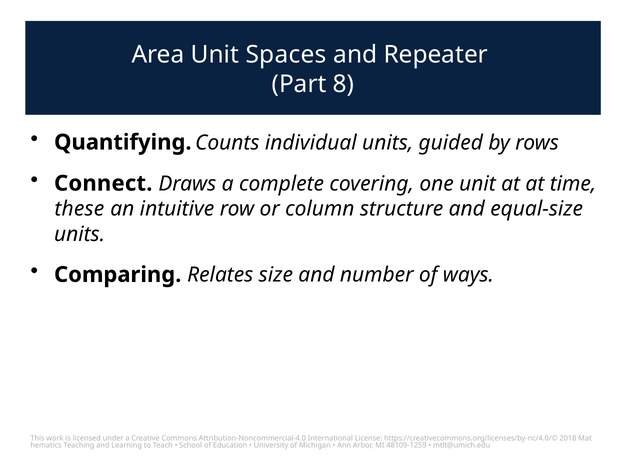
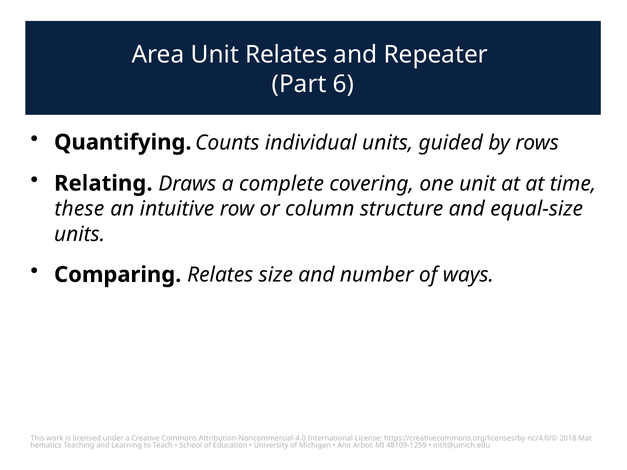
Unit Spaces: Spaces -> Relates (286, 55)
8: 8 -> 6 (344, 84)
Connect: Connect -> Relating (103, 184)
